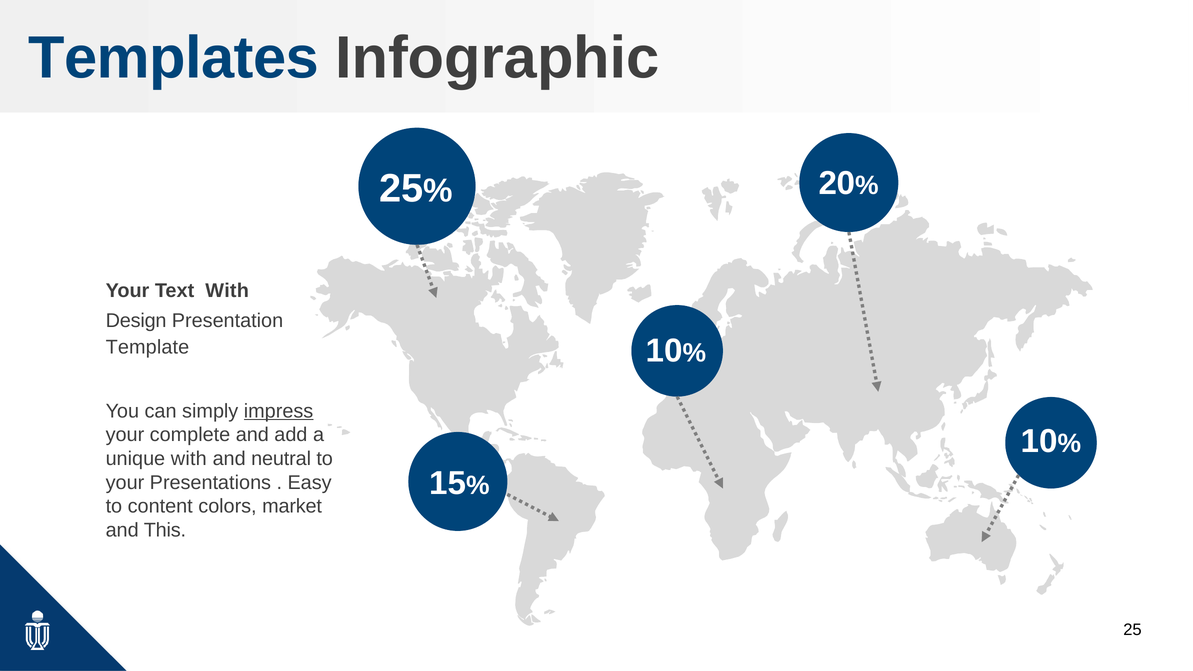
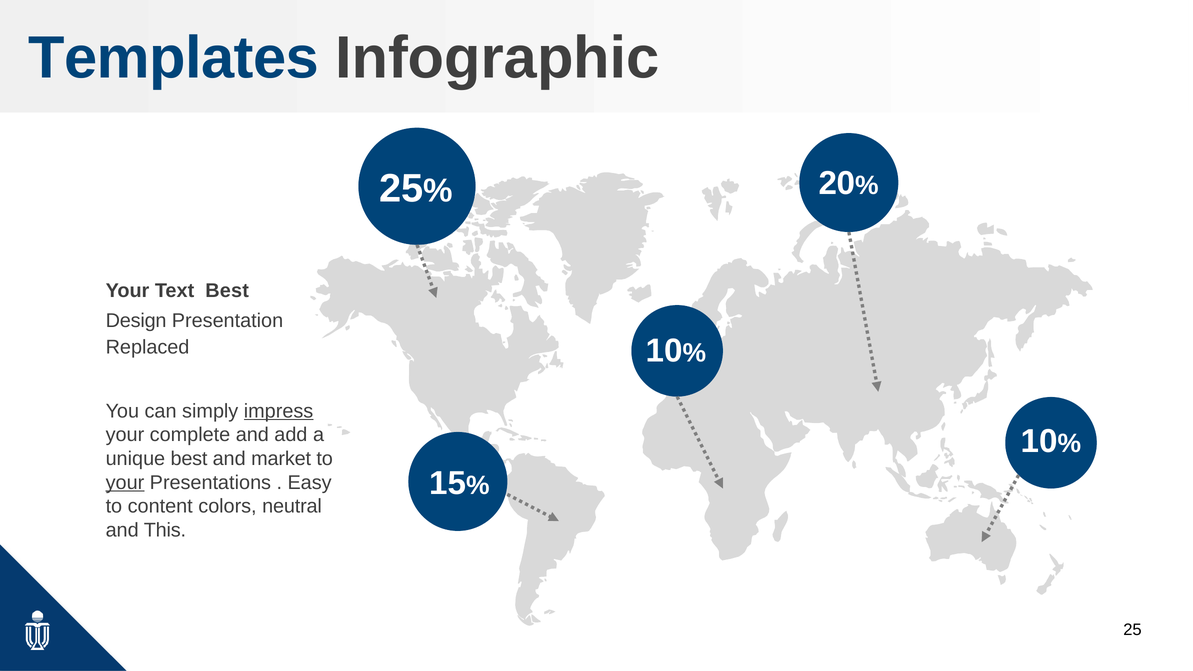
Text With: With -> Best (227, 291)
Template: Template -> Replaced (148, 347)
unique with: with -> best (189, 459)
neutral: neutral -> market (281, 459)
your underline: none -> present (125, 483)
market: market -> neutral (292, 506)
